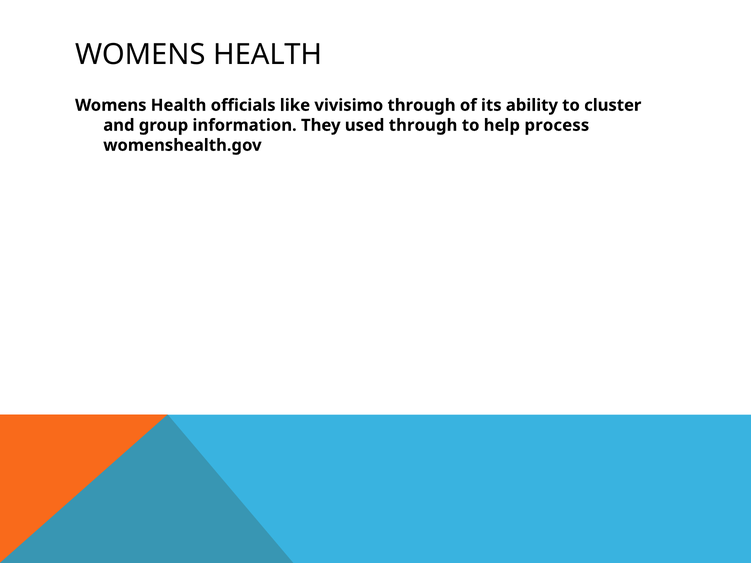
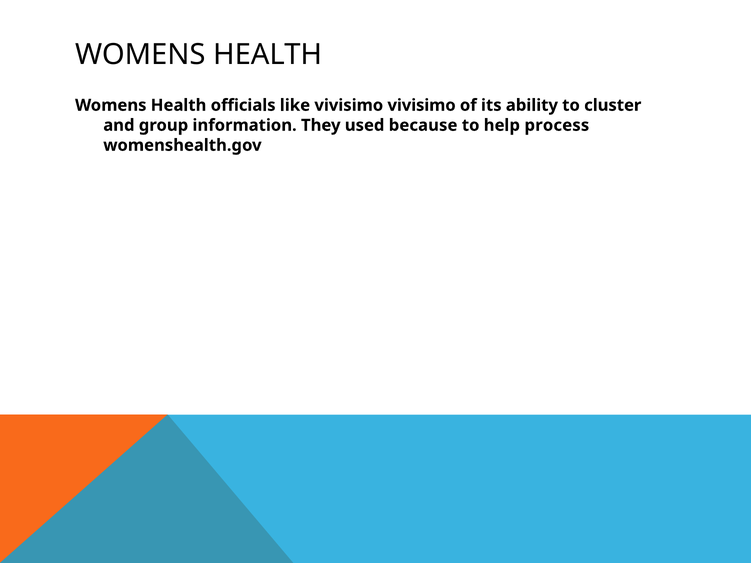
vivisimo through: through -> vivisimo (422, 105)
used through: through -> because (423, 125)
